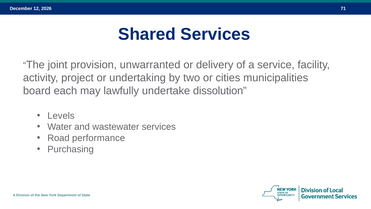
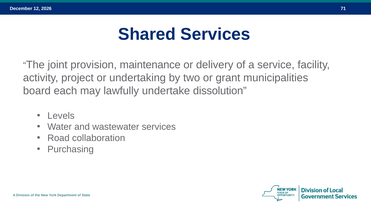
unwarranted: unwarranted -> maintenance (150, 65)
cities: cities -> grant (228, 78)
performance: performance -> collaboration (99, 138)
